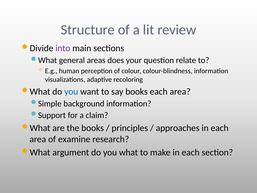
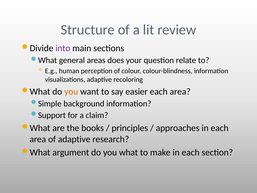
you colour: blue -> orange (71, 91)
say books: books -> easier (137, 91)
of examine: examine -> adaptive (74, 139)
